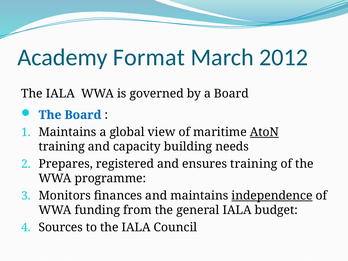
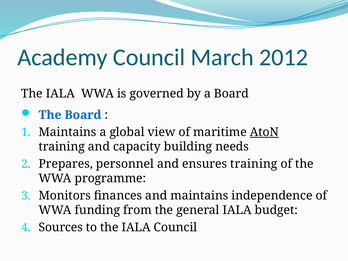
Academy Format: Format -> Council (149, 57)
registered: registered -> personnel (125, 164)
independence underline: present -> none (272, 196)
